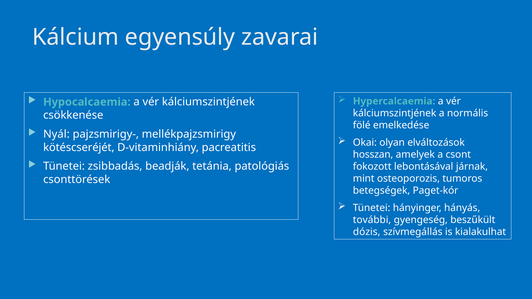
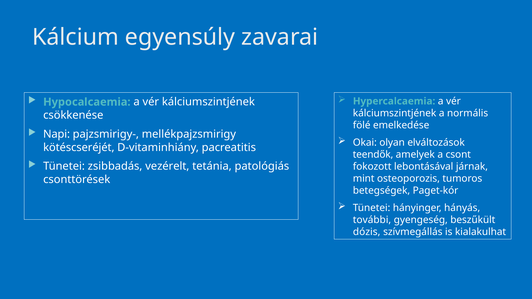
Nyál: Nyál -> Napi (57, 134)
hosszan: hosszan -> teendők (373, 155)
beadják: beadják -> vezérelt (167, 166)
